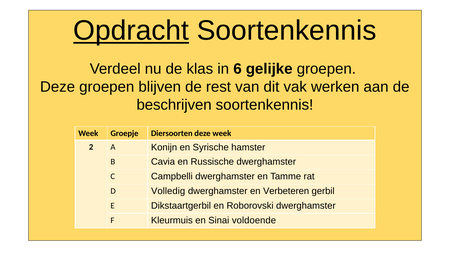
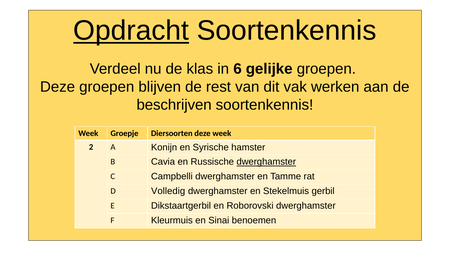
dwerghamster underline: none -> present (266, 162)
Verbeteren: Verbeteren -> Stekelmuis (286, 191)
voldoende: voldoende -> benoemen (254, 221)
